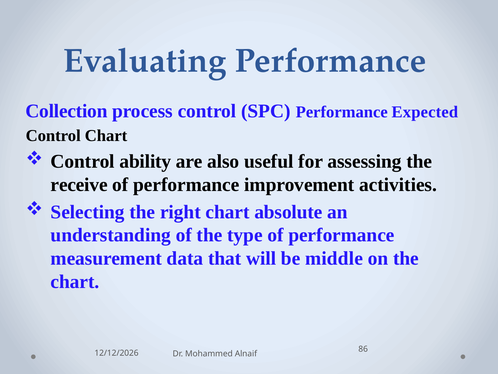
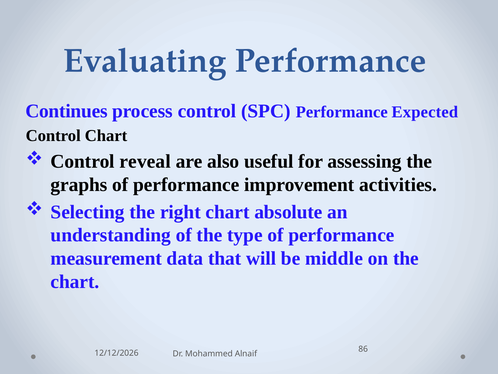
Collection: Collection -> Continues (67, 111)
ability: ability -> reveal (145, 161)
receive: receive -> graphs (79, 185)
